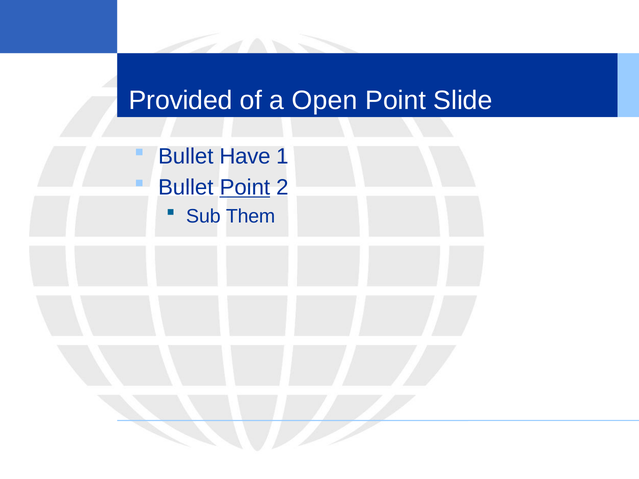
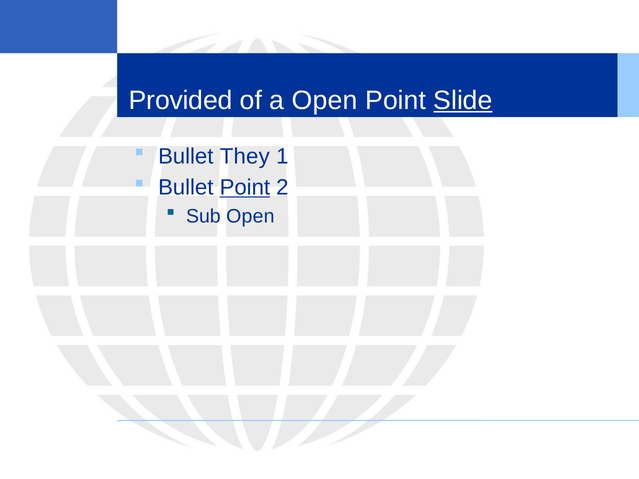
Slide underline: none -> present (463, 100)
Have: Have -> They (245, 157)
Sub Them: Them -> Open (250, 216)
